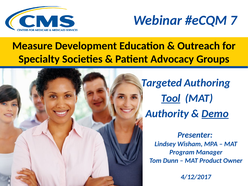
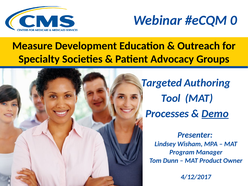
7: 7 -> 0 (234, 20)
Tool underline: present -> none (171, 98)
Authority: Authority -> Processes (167, 114)
